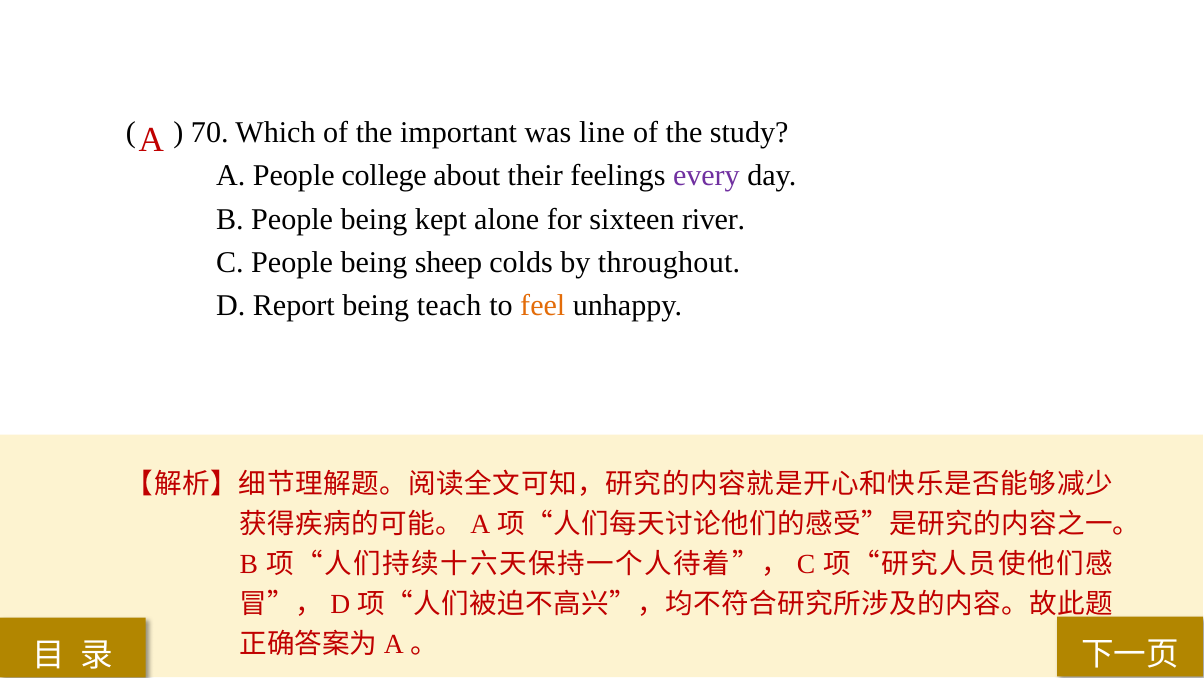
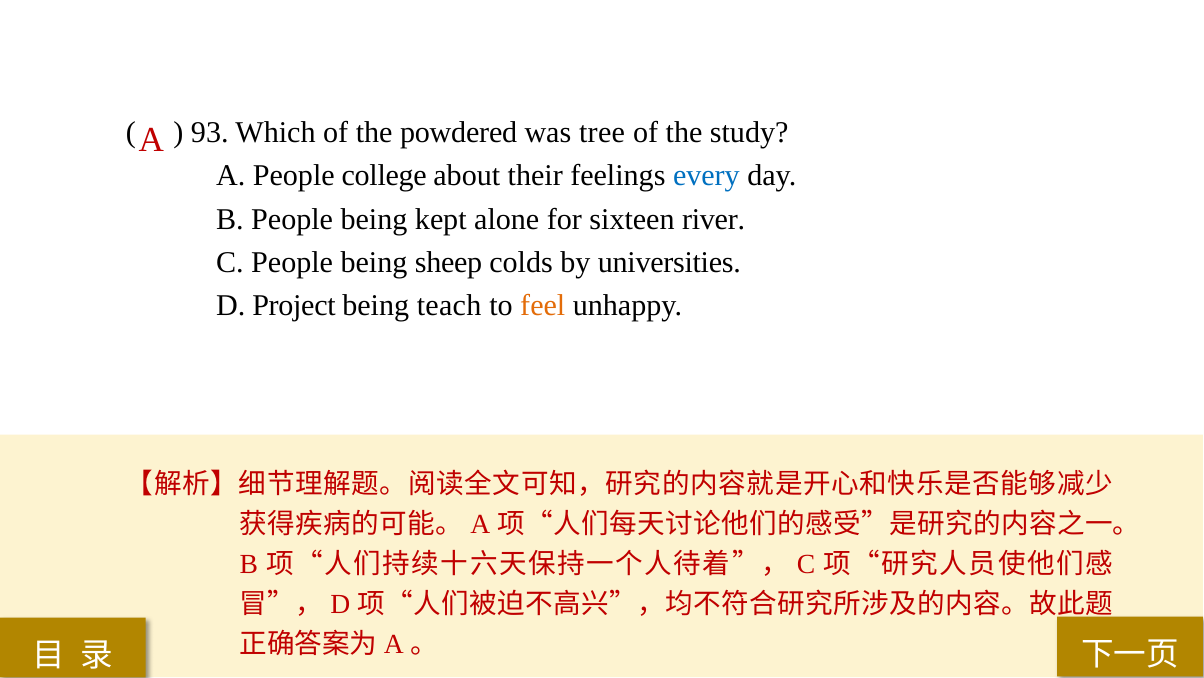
70: 70 -> 93 (210, 132)
important: important -> powdered (459, 132)
line: line -> tree (602, 132)
every colour: purple -> blue (706, 176)
throughout: throughout -> universities (669, 262)
Report: Report -> Project (294, 306)
